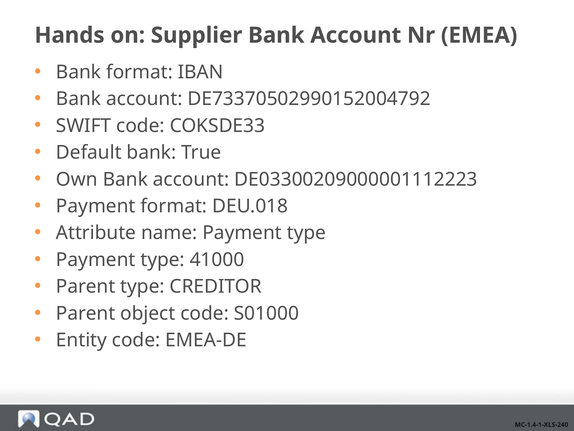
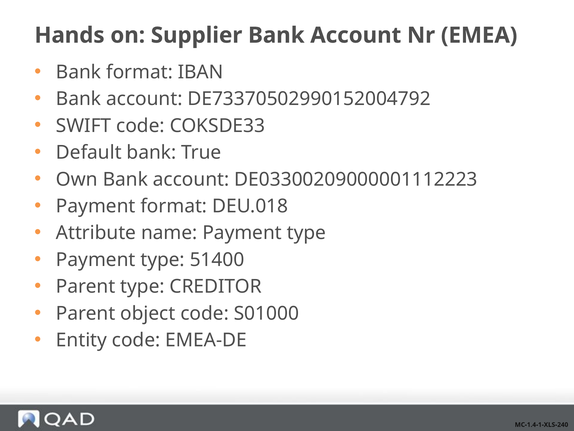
41000: 41000 -> 51400 (217, 259)
